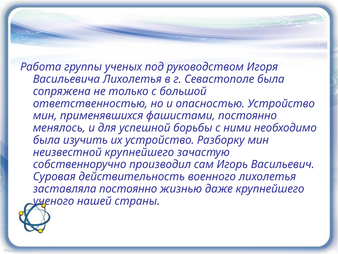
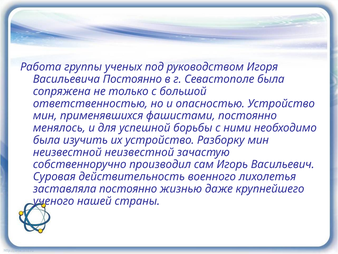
Васильевича Лихолетья: Лихолетья -> Постоянно (132, 79)
неизвестной крупнейшего: крупнейшего -> неизвестной (139, 152)
